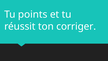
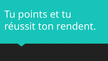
corriger: corriger -> rendent (76, 26)
